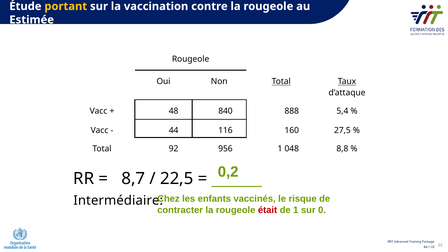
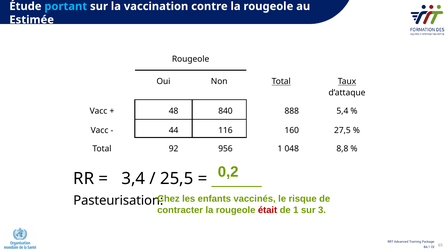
portant colour: yellow -> light blue (66, 6)
8,7: 8,7 -> 3,4 (133, 179)
22,5: 22,5 -> 25,5 (177, 179)
Intermédiaire: Intermédiaire -> Pasteurisation (118, 200)
0: 0 -> 3 (322, 210)
